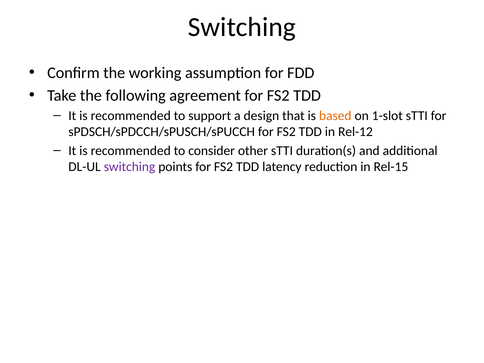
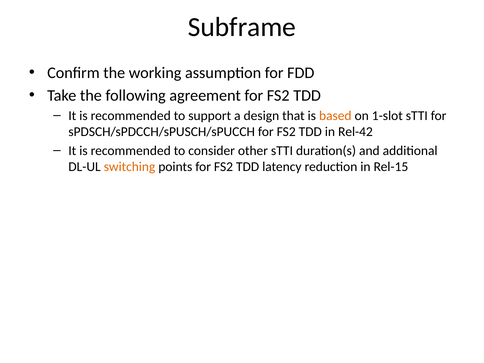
Switching: Switching -> Subframe (242, 27)
Rel-12: Rel-12 -> Rel-42 (355, 132)
switching colour: purple -> orange (130, 167)
